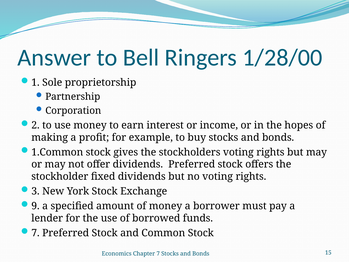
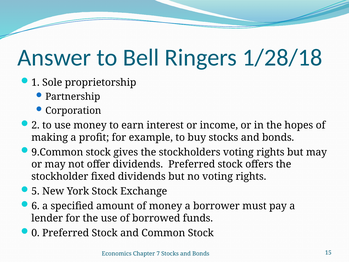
1/28/00: 1/28/00 -> 1/28/18 (282, 58)
1.Common: 1.Common -> 9.Common (57, 152)
3: 3 -> 5 (35, 191)
9: 9 -> 6 (35, 206)
7: 7 -> 0 (35, 233)
